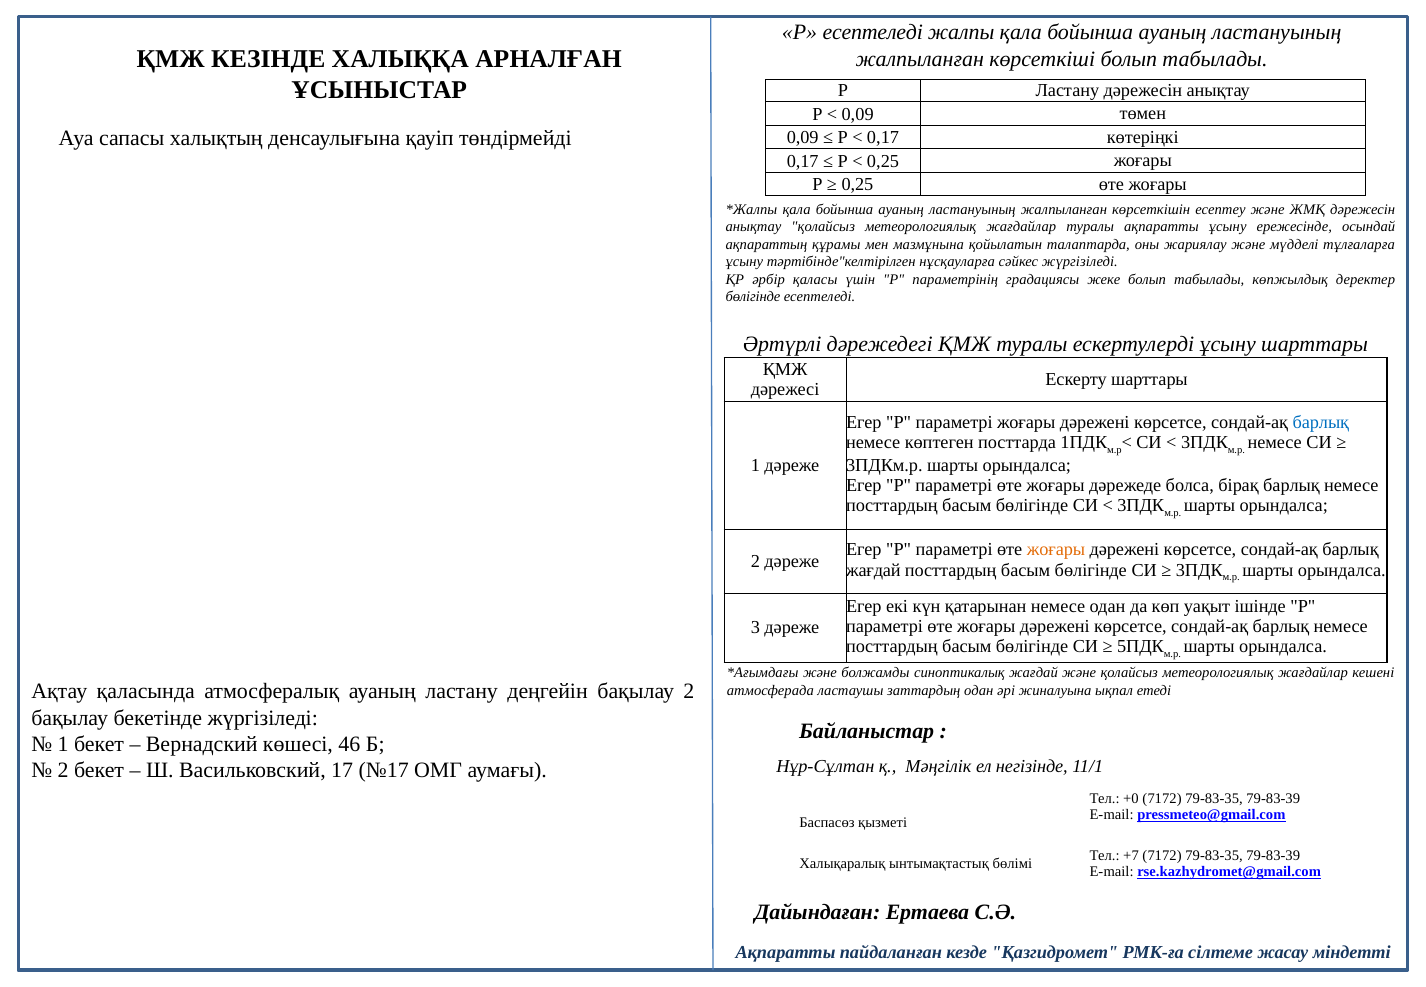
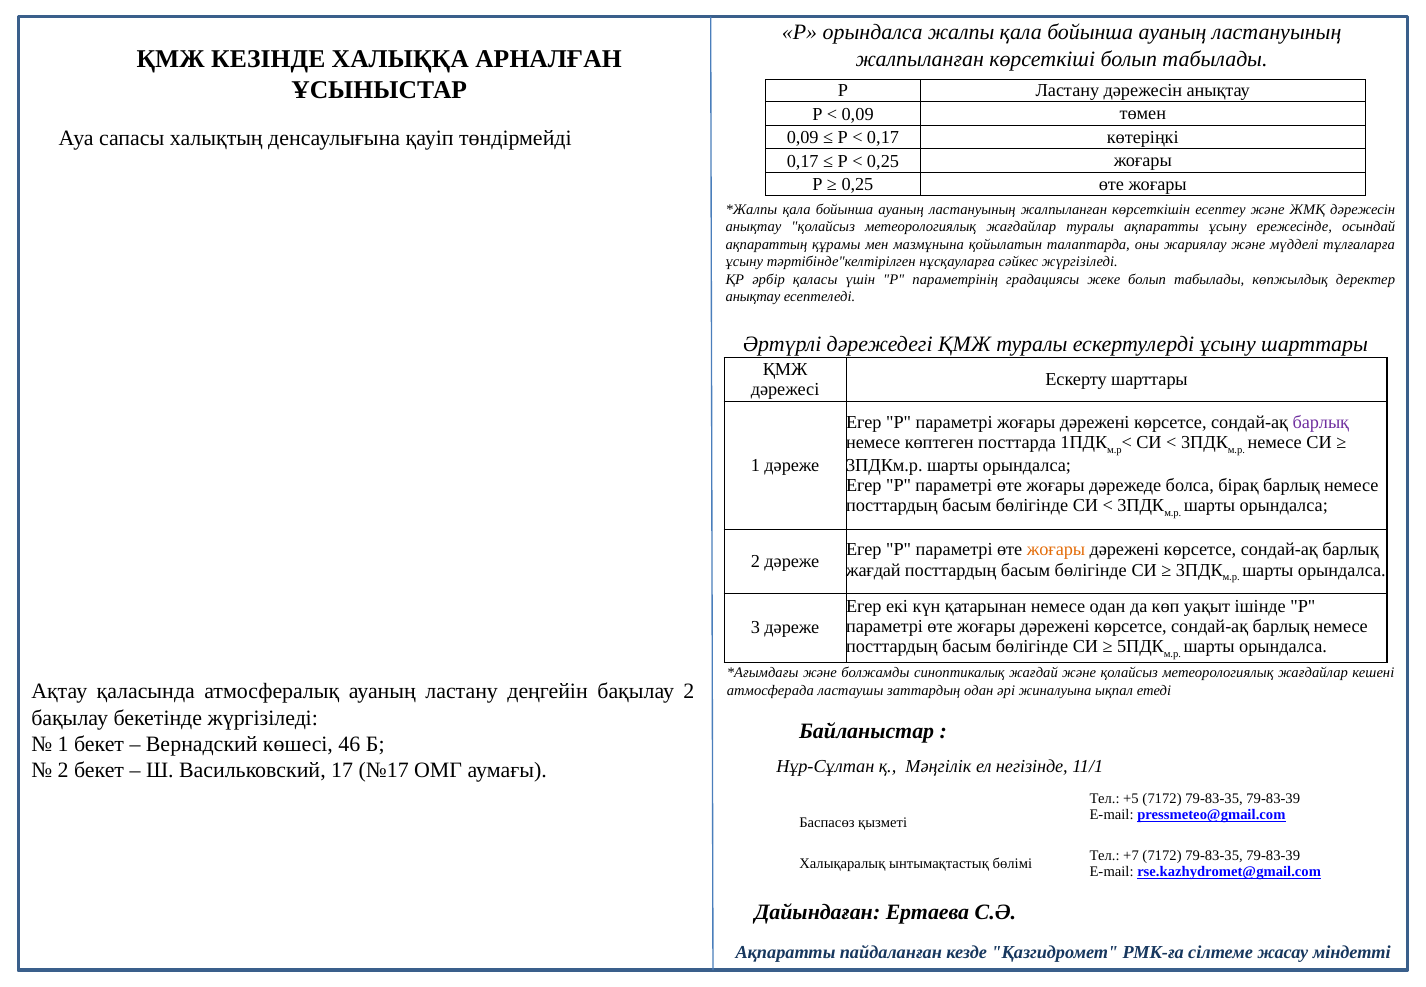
Р есептеледі: есептеледі -> орындалса (873, 33)
бөлігінде: бөлігінде -> анықтау (753, 297)
барлық colour: blue -> purple (1321, 423)
+0: +0 -> +5 (1131, 799)
